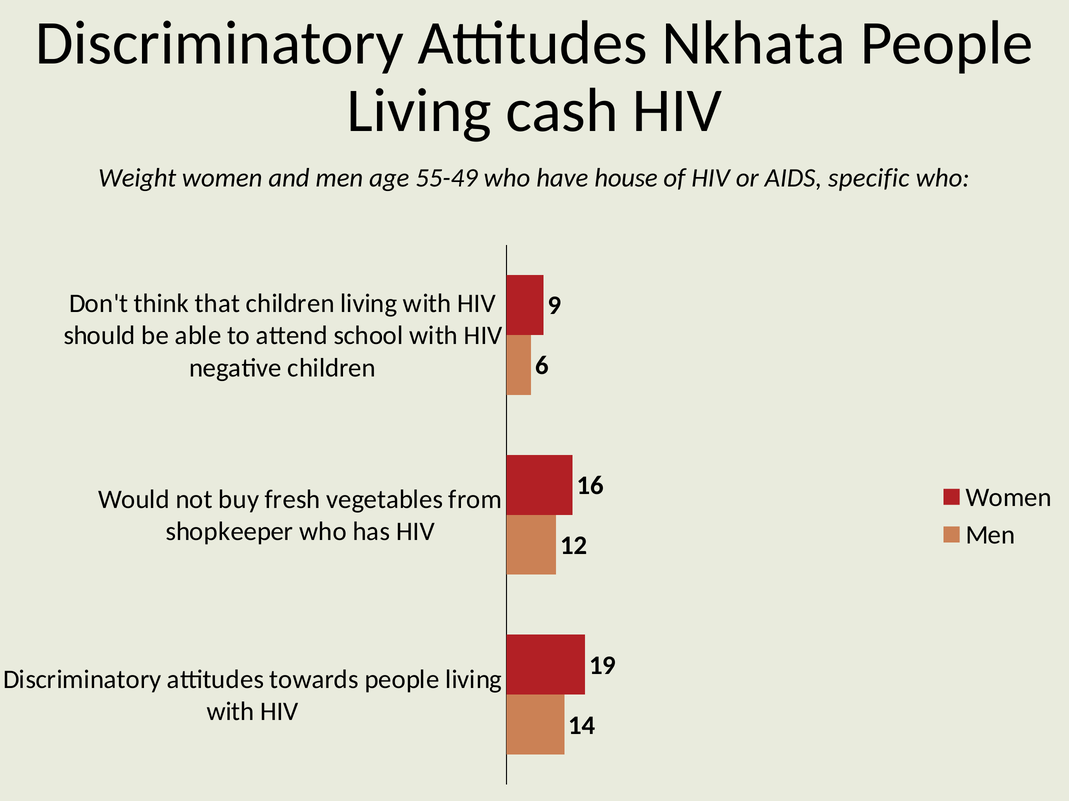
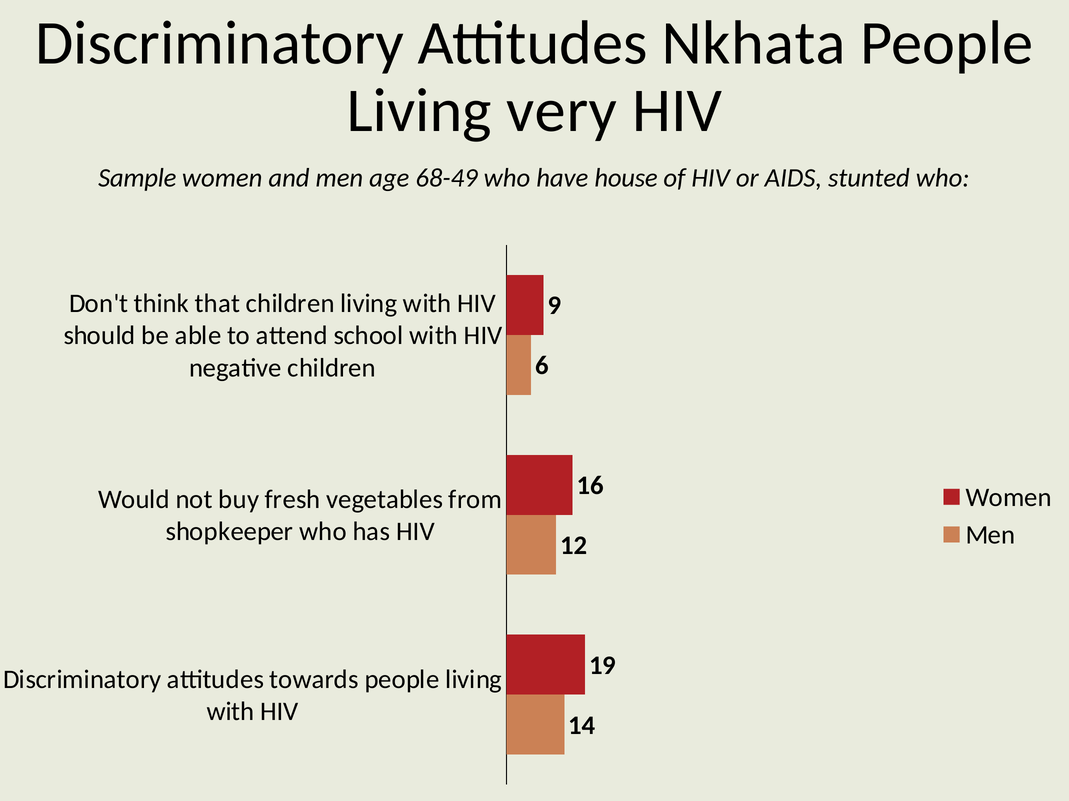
cash: cash -> very (562, 111)
Weight: Weight -> Sample (137, 178)
55-49: 55-49 -> 68-49 (447, 178)
specific: specific -> stunted (869, 178)
